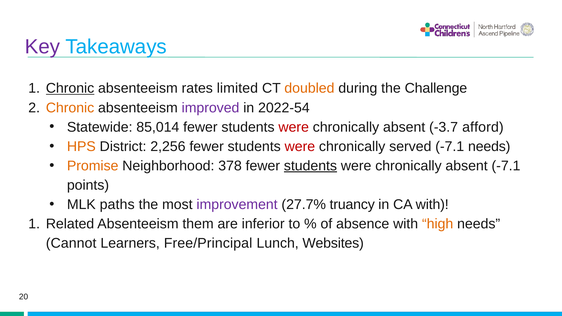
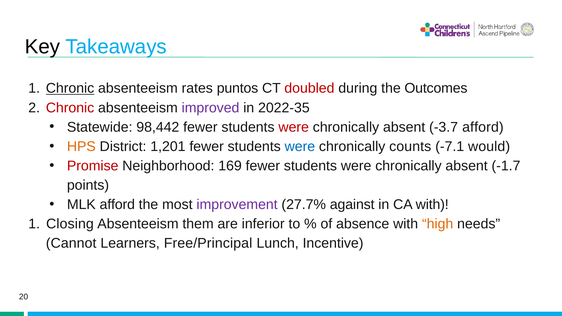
Key colour: purple -> black (42, 47)
limited: limited -> puntos (238, 88)
doubled colour: orange -> red (309, 88)
Challenge: Challenge -> Outcomes (436, 88)
Chronic colour: orange -> red (70, 108)
2022-54: 2022-54 -> 2022-35 (284, 108)
85,014: 85,014 -> 98,442 (158, 127)
2,256: 2,256 -> 1,201 (168, 147)
were colour: red -> blue (300, 147)
served: served -> counts (410, 147)
-7.1 needs: needs -> would (489, 147)
Promise colour: orange -> red (93, 166)
378: 378 -> 169 (230, 166)
students underline: present -> none (310, 166)
absent -7.1: -7.1 -> -1.7 (506, 166)
MLK paths: paths -> afford (117, 205)
truancy: truancy -> against (352, 205)
Related: Related -> Closing (70, 224)
Websites: Websites -> Incentive (333, 243)
